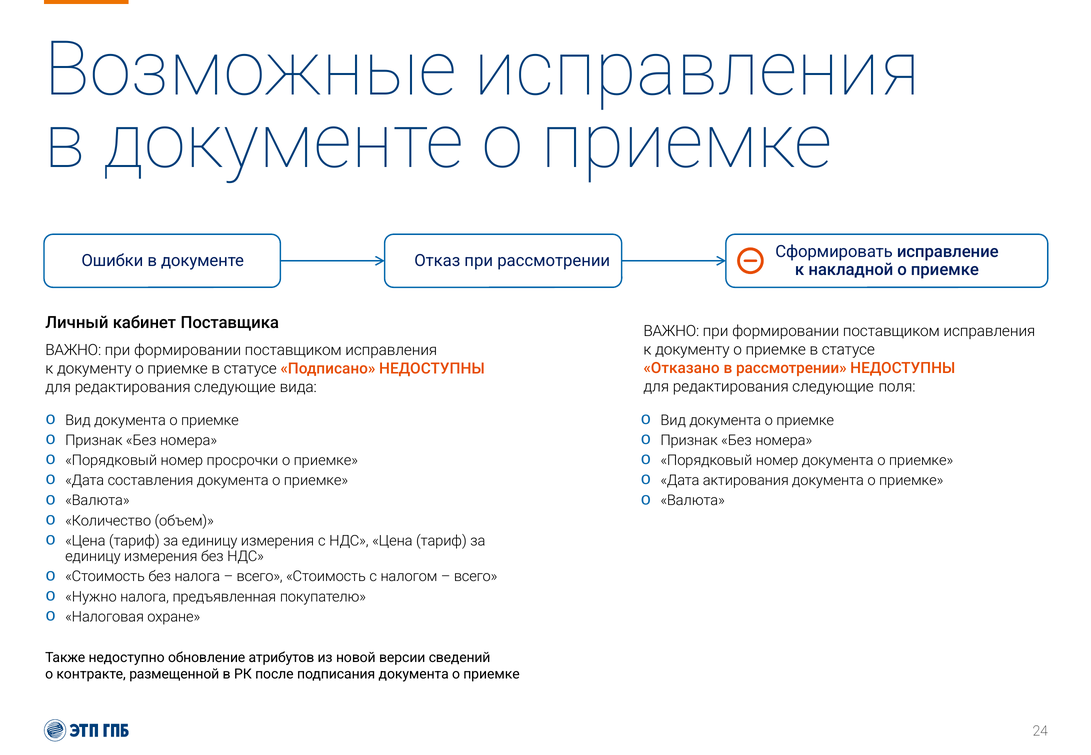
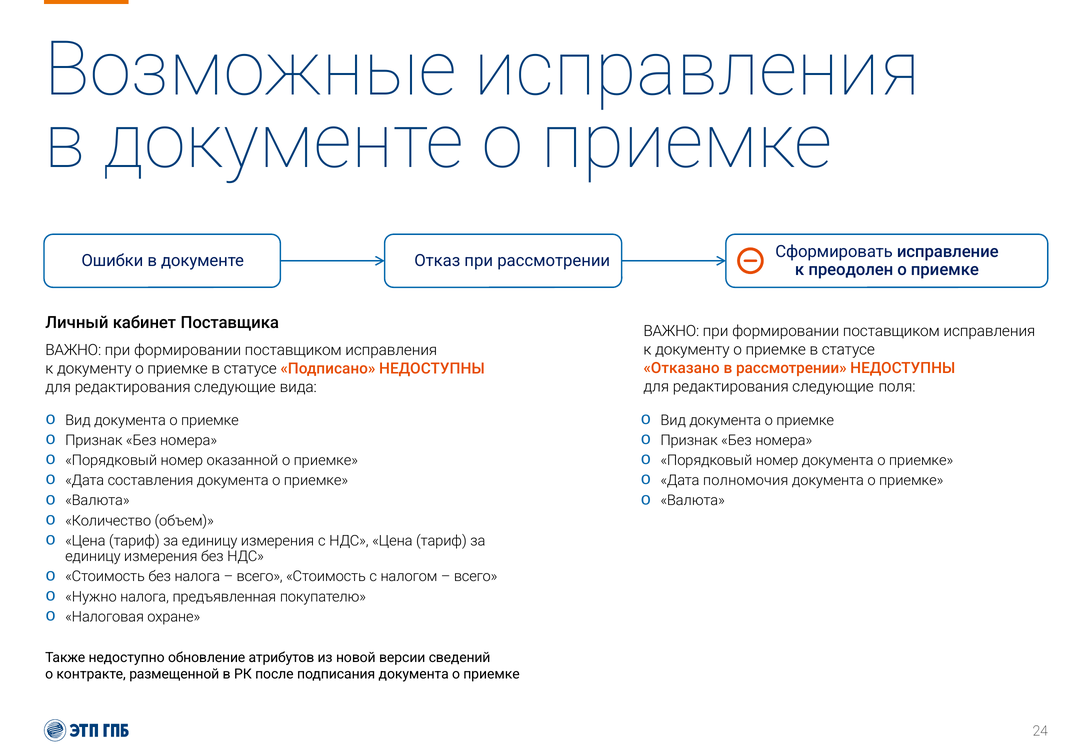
накладной: накладной -> преодолен (851, 270)
просрочки: просрочки -> оказанной (242, 461)
актирования: актирования -> полномочия (746, 481)
